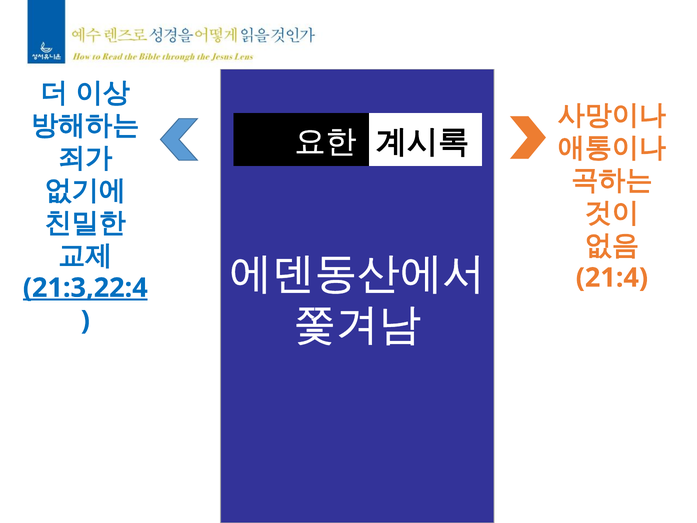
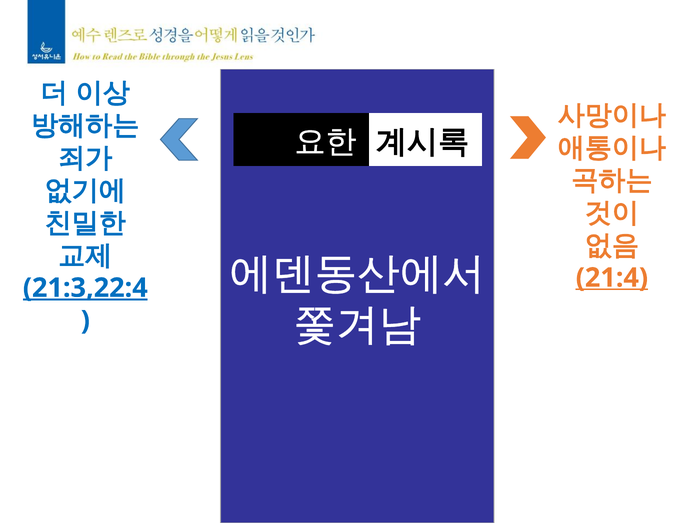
21:4 underline: none -> present (612, 278)
